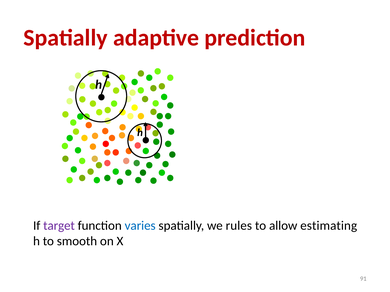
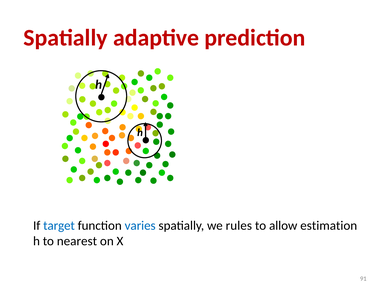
target colour: purple -> blue (59, 226)
estimating: estimating -> estimation (329, 226)
smooth: smooth -> nearest (77, 242)
